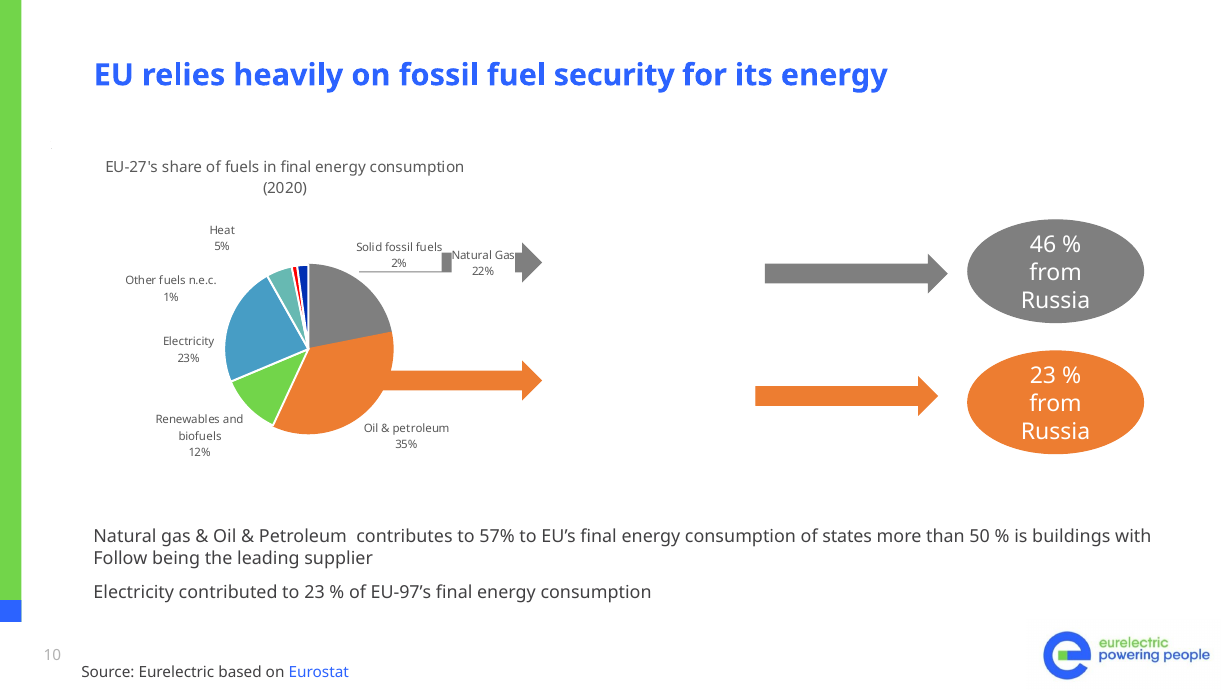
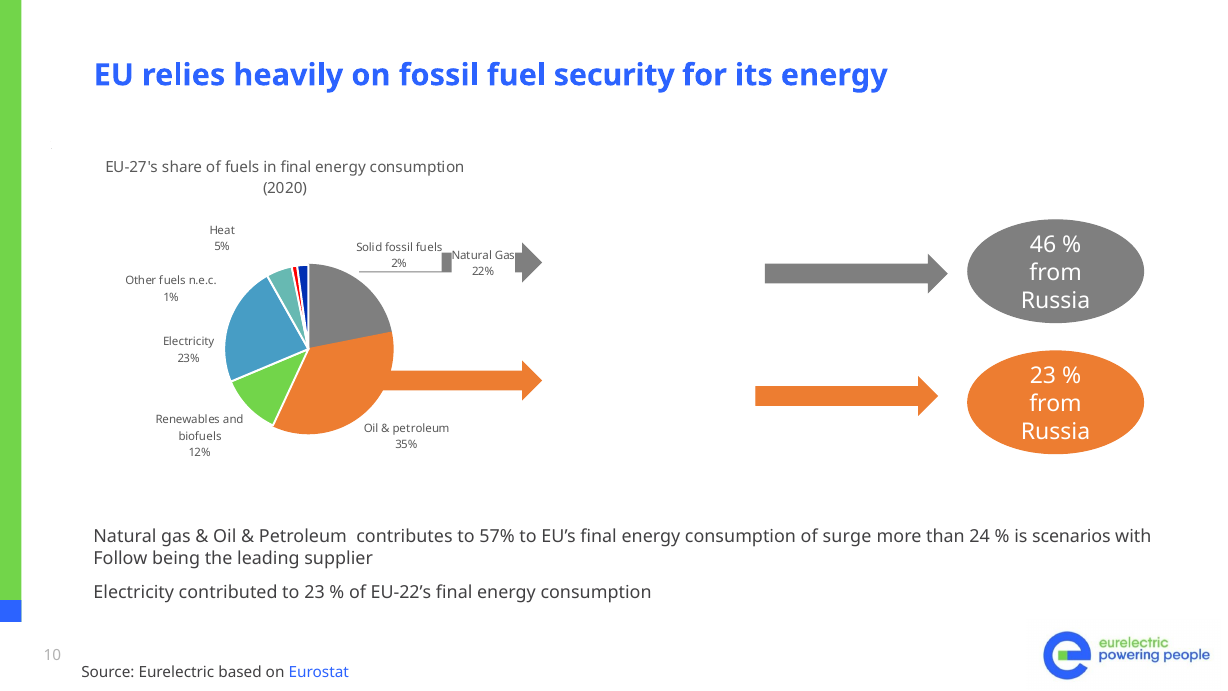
states: states -> surge (847, 536)
50: 50 -> 24 (980, 536)
buildings: buildings -> scenarios (1071, 536)
EU-97’s: EU-97’s -> EU-22’s (401, 592)
